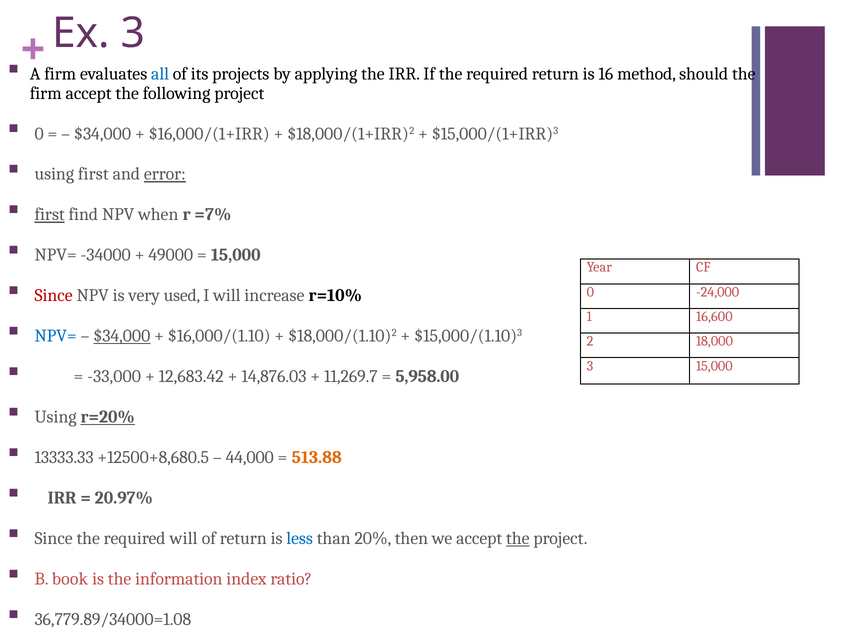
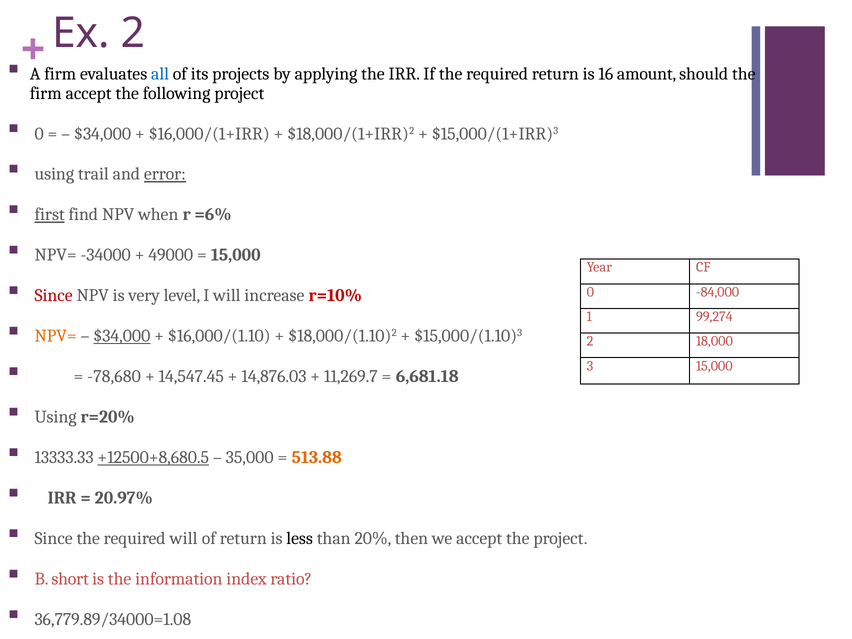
Ex 3: 3 -> 2 (133, 33)
method: method -> amount (647, 74)
using first: first -> trail (93, 174)
=7%: =7% -> =6% (213, 215)
-24,000: -24,000 -> -84,000 (718, 292)
used: used -> level (182, 296)
r=10% colour: black -> red (335, 296)
16,600: 16,600 -> 99,274 (714, 317)
NPV= colour: blue -> orange (56, 336)
-33,000: -33,000 -> -78,680 (114, 377)
12,683.42: 12,683.42 -> 14,547.45 (191, 377)
5,958.00: 5,958.00 -> 6,681.18 (427, 377)
r=20% underline: present -> none (108, 417)
+12500+8,680.5 underline: none -> present (153, 458)
44,000: 44,000 -> 35,000 (250, 458)
less colour: blue -> black (300, 539)
the underline: present -> none (518, 539)
book: book -> short (70, 579)
